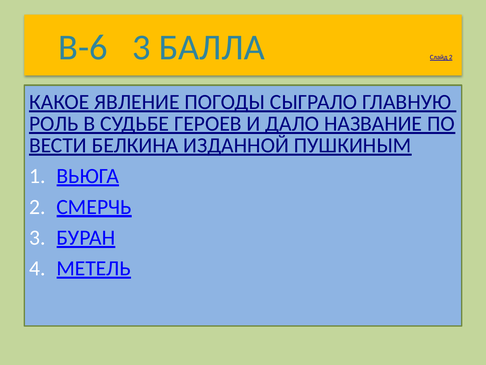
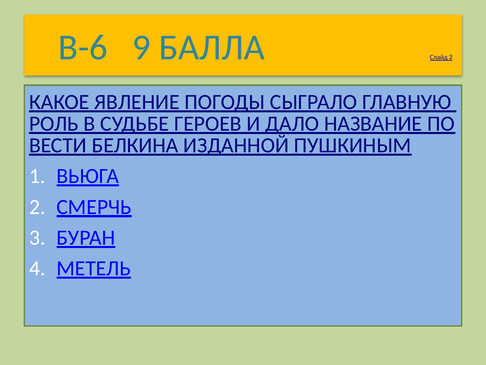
В-6 3: 3 -> 9 (142, 48)
